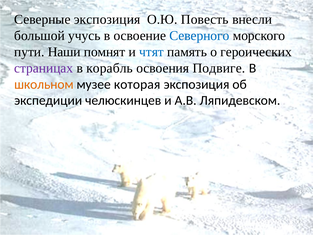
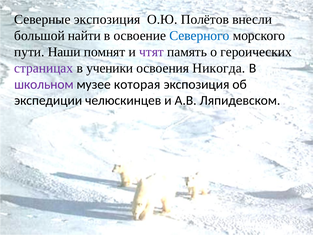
Повесть: Повесть -> Полётов (205, 20)
учусь: учусь -> найти (84, 36)
чтят colour: blue -> purple (152, 52)
корабль: корабль -> ученики (110, 68)
Подвиге: Подвиге -> Никогда (219, 68)
школьном colour: orange -> purple (44, 84)
